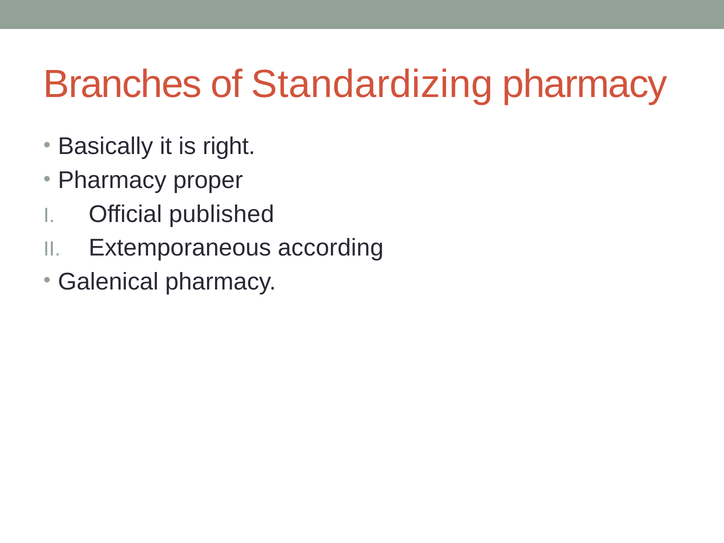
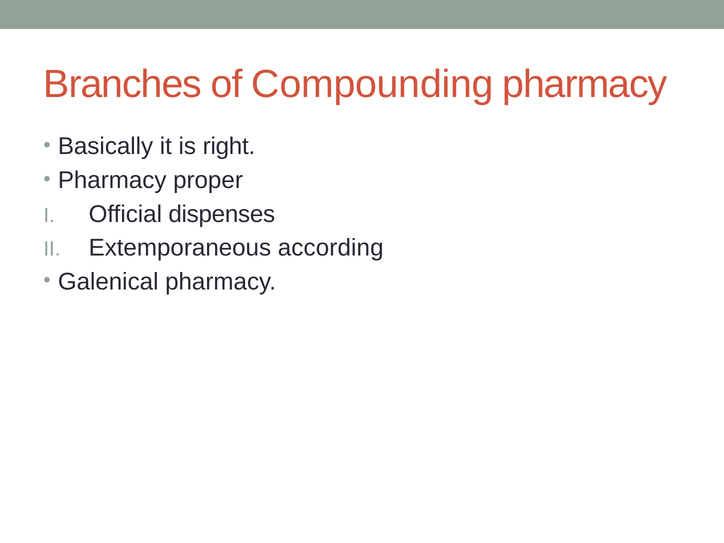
Standardizing: Standardizing -> Compounding (372, 84)
published: published -> dispenses (222, 214)
